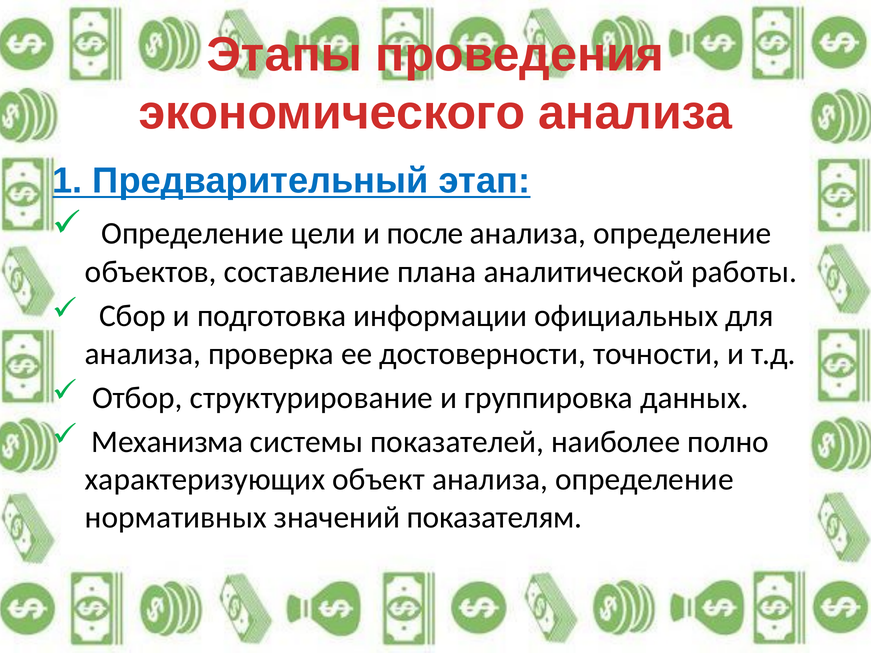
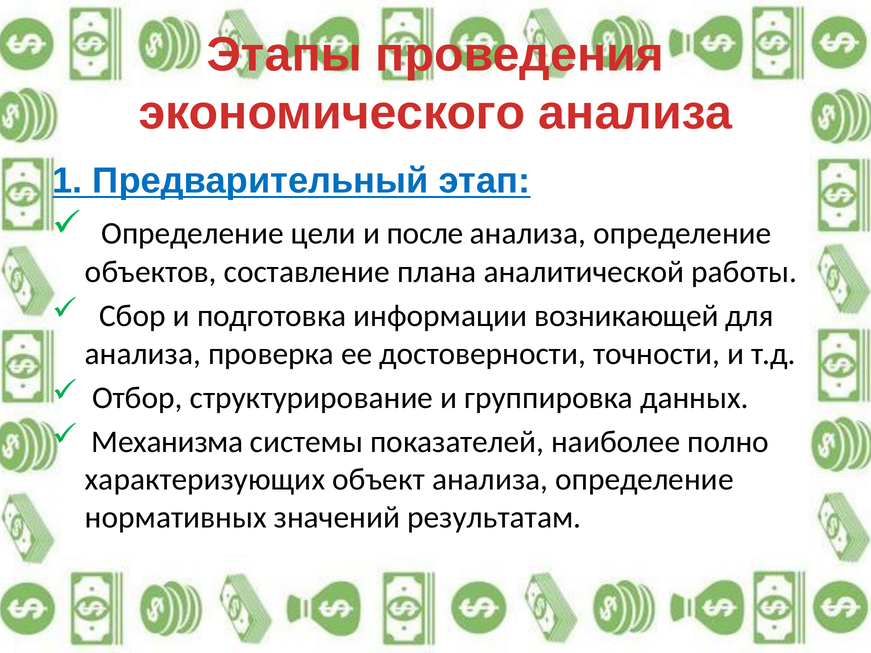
официальных: официальных -> возникающей (626, 316)
показателям: показателям -> результатам (494, 517)
